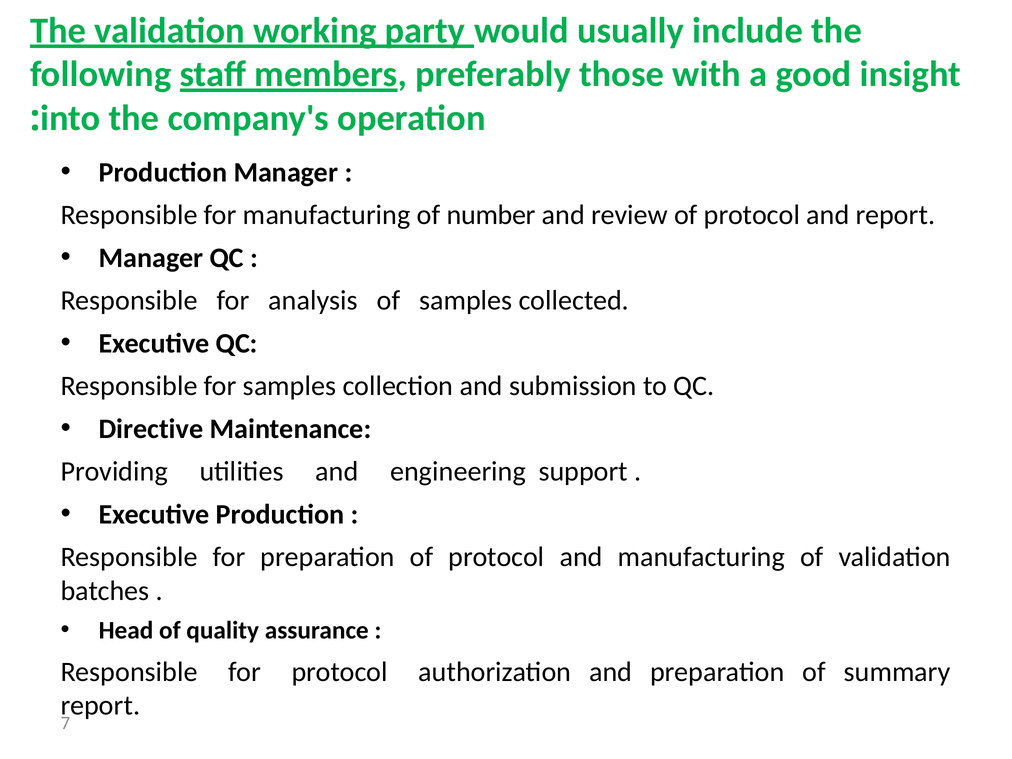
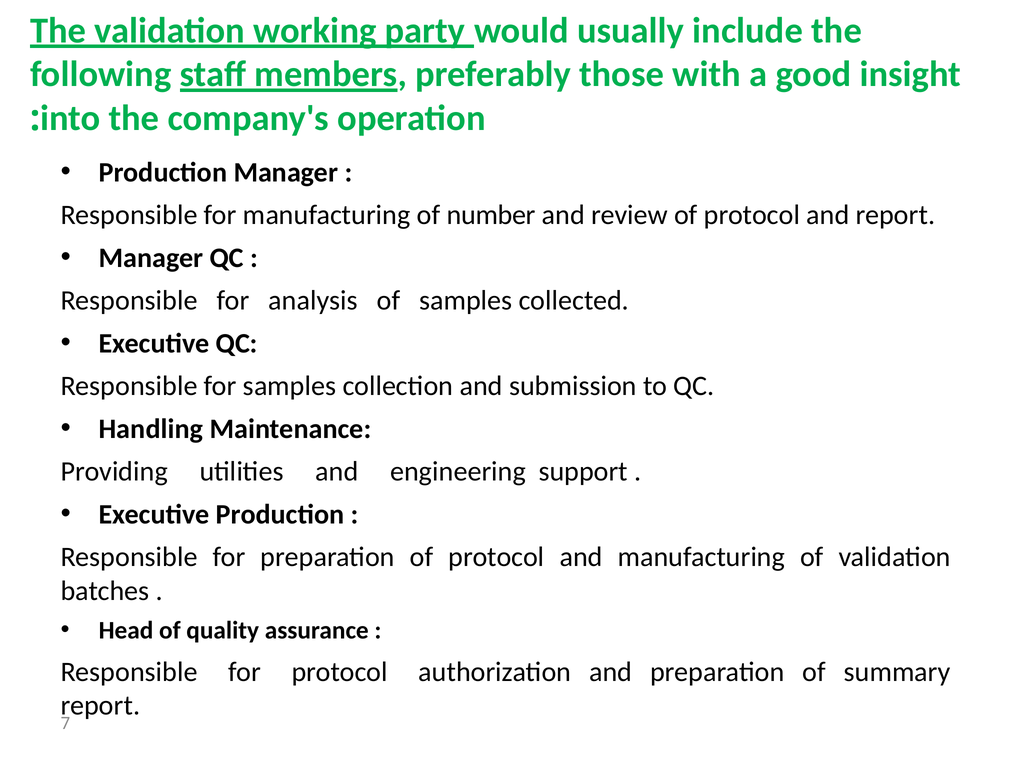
Directive: Directive -> Handling (151, 429)
